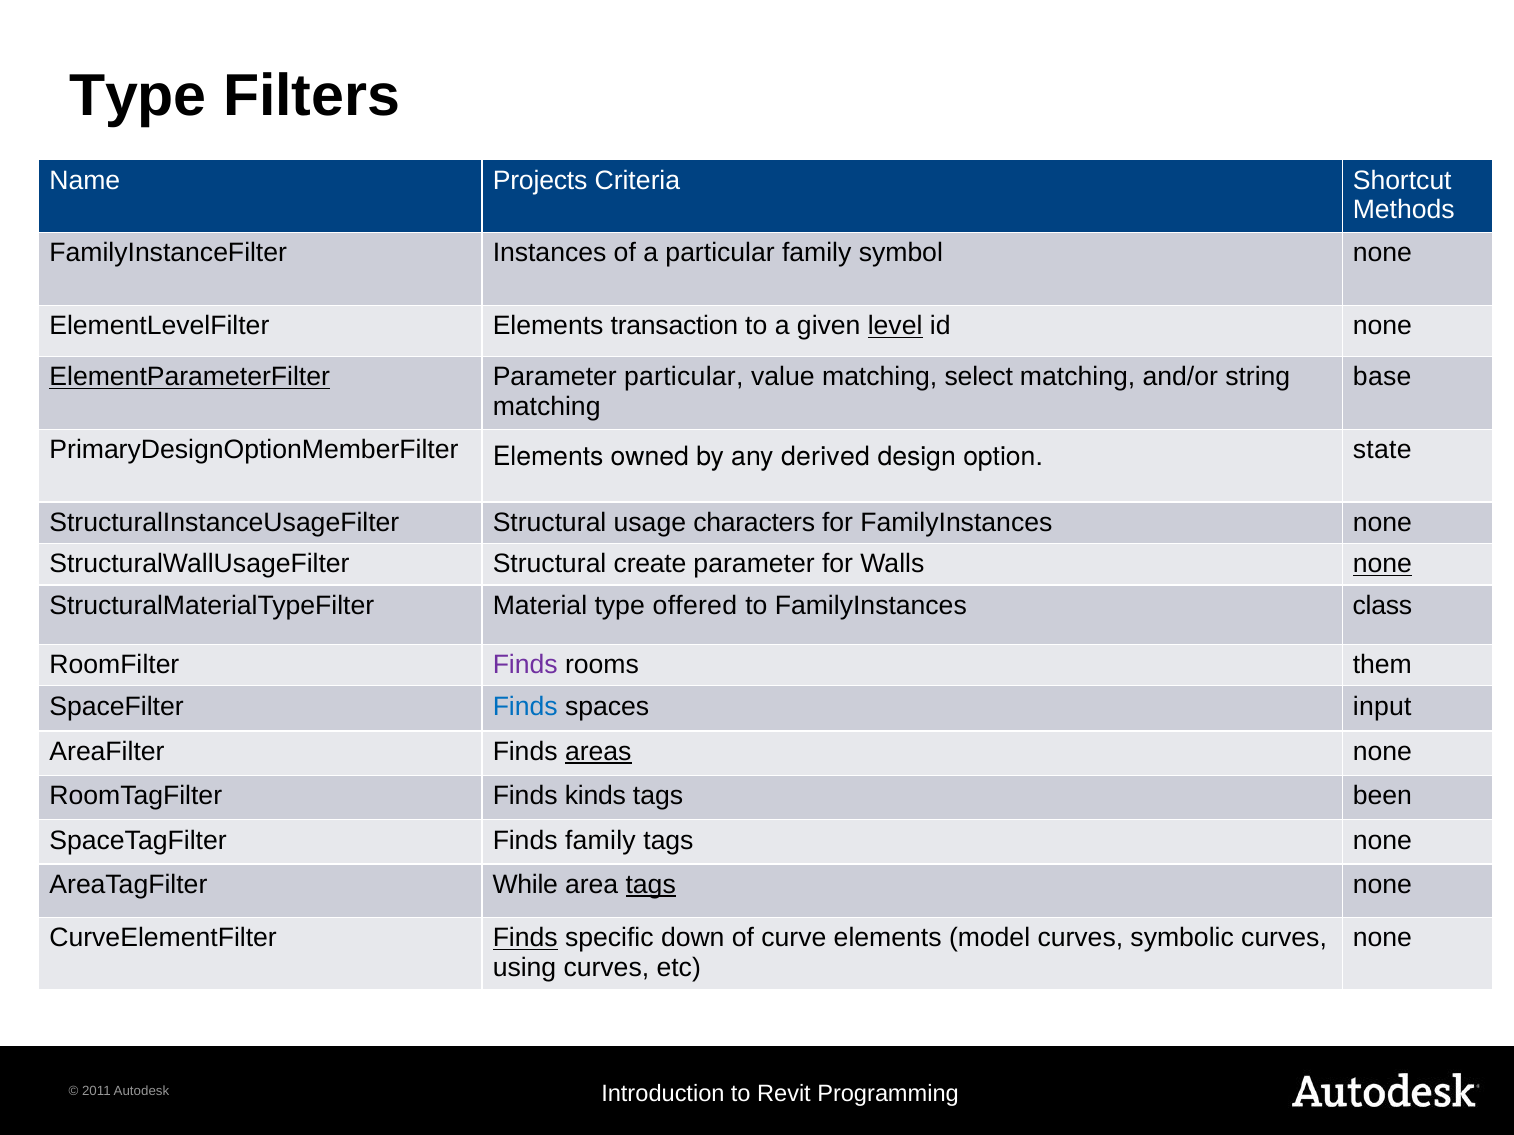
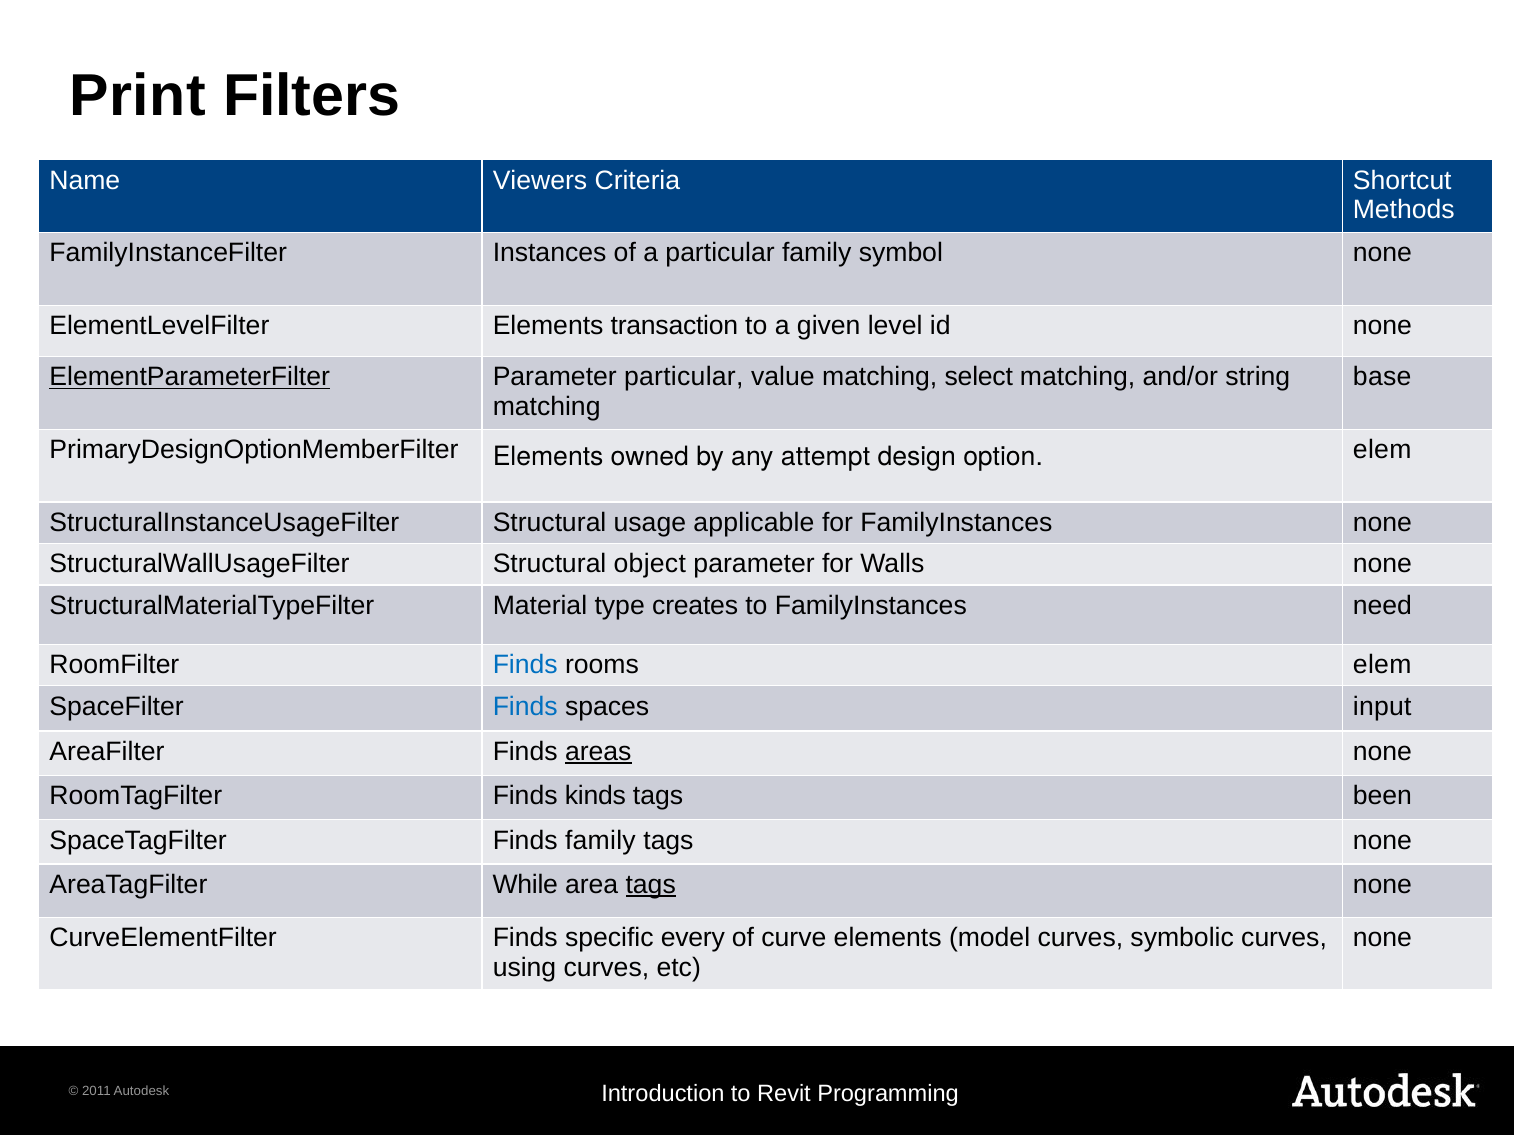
Type: Type -> Print (138, 96)
Projects: Projects -> Viewers (540, 180)
level underline: present -> none (895, 326)
derived: derived -> attempt (826, 456)
option state: state -> elem (1382, 450)
characters: characters -> applicable (754, 523)
create: create -> object (650, 564)
none underline: present -> none (1382, 564)
offered: offered -> creates (695, 606)
class: class -> need (1382, 606)
Finds colour: purple -> blue (525, 665)
rooms them: them -> elem (1382, 665)
Finds underline: present -> none (525, 938)
down: down -> every (693, 938)
